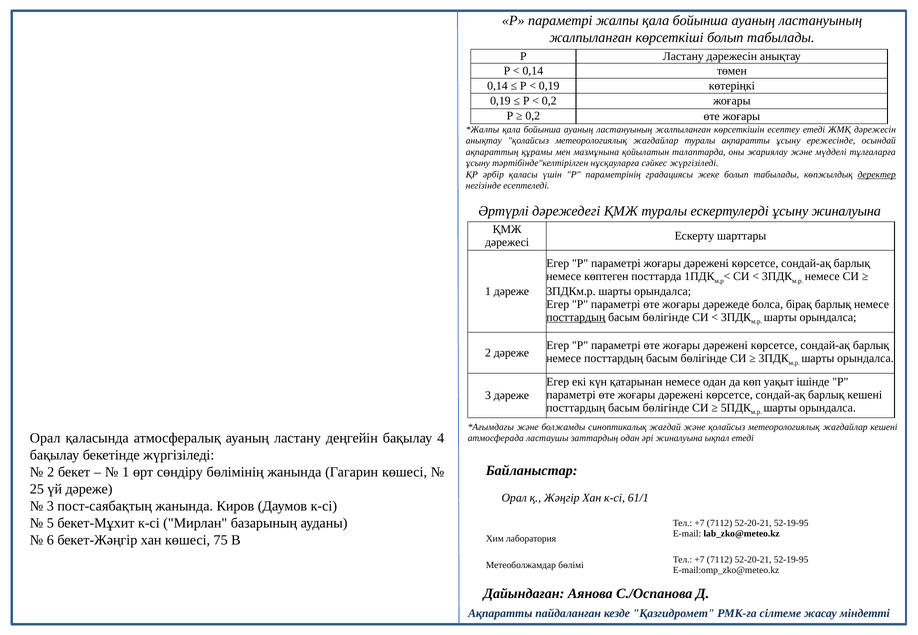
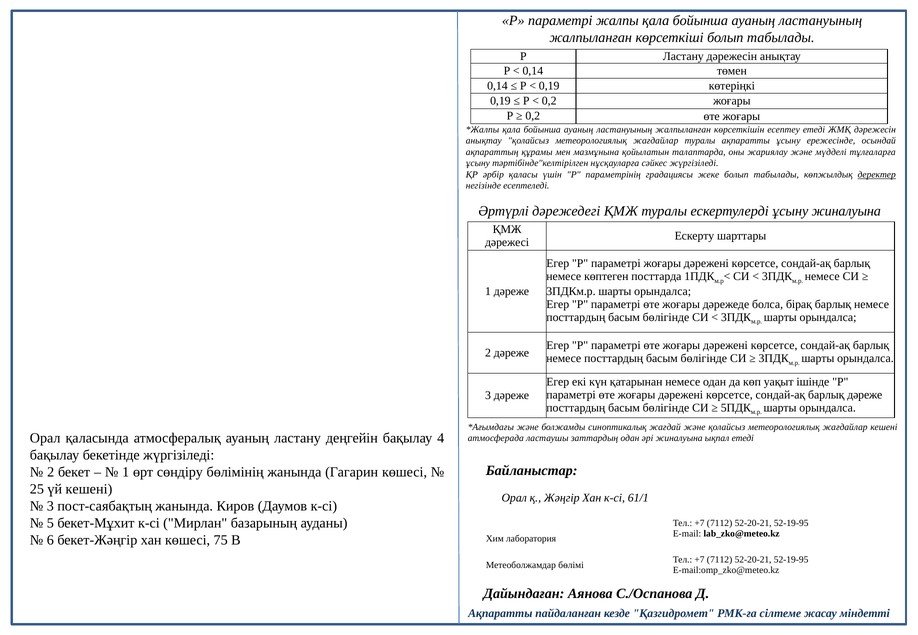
посттардың underline: present -> none (576, 317)
барлық кешені: кешені -> дәреже (865, 395)
үй дәреже: дәреже -> кешені (89, 490)
